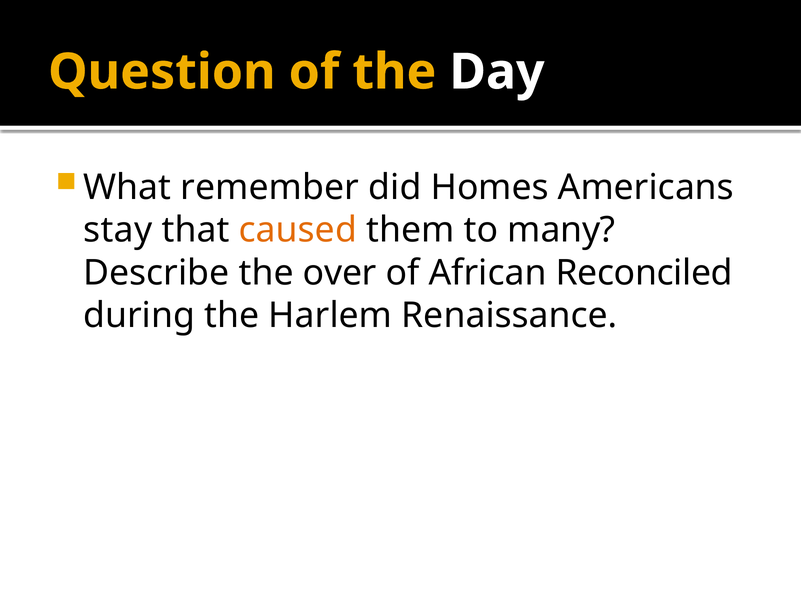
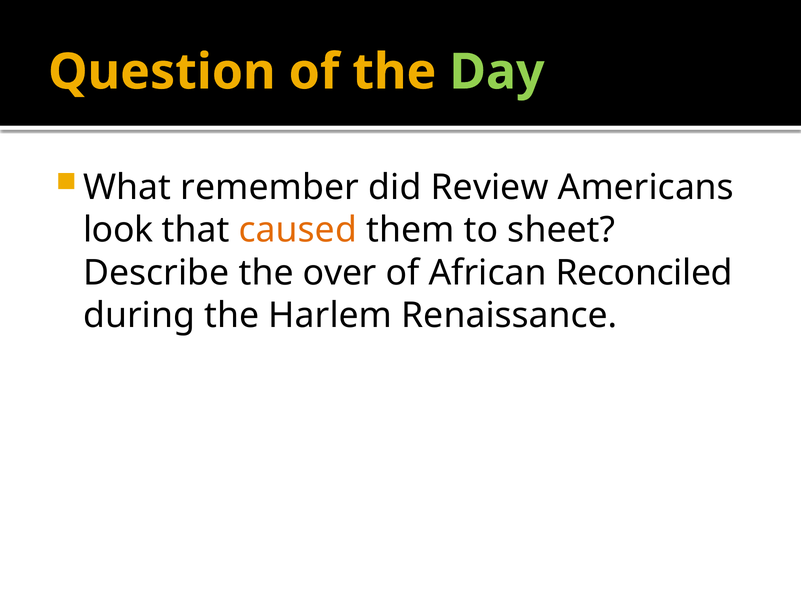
Day colour: white -> light green (497, 72)
Homes: Homes -> Review (490, 187)
stay: stay -> look (118, 230)
many: many -> sheet (561, 230)
